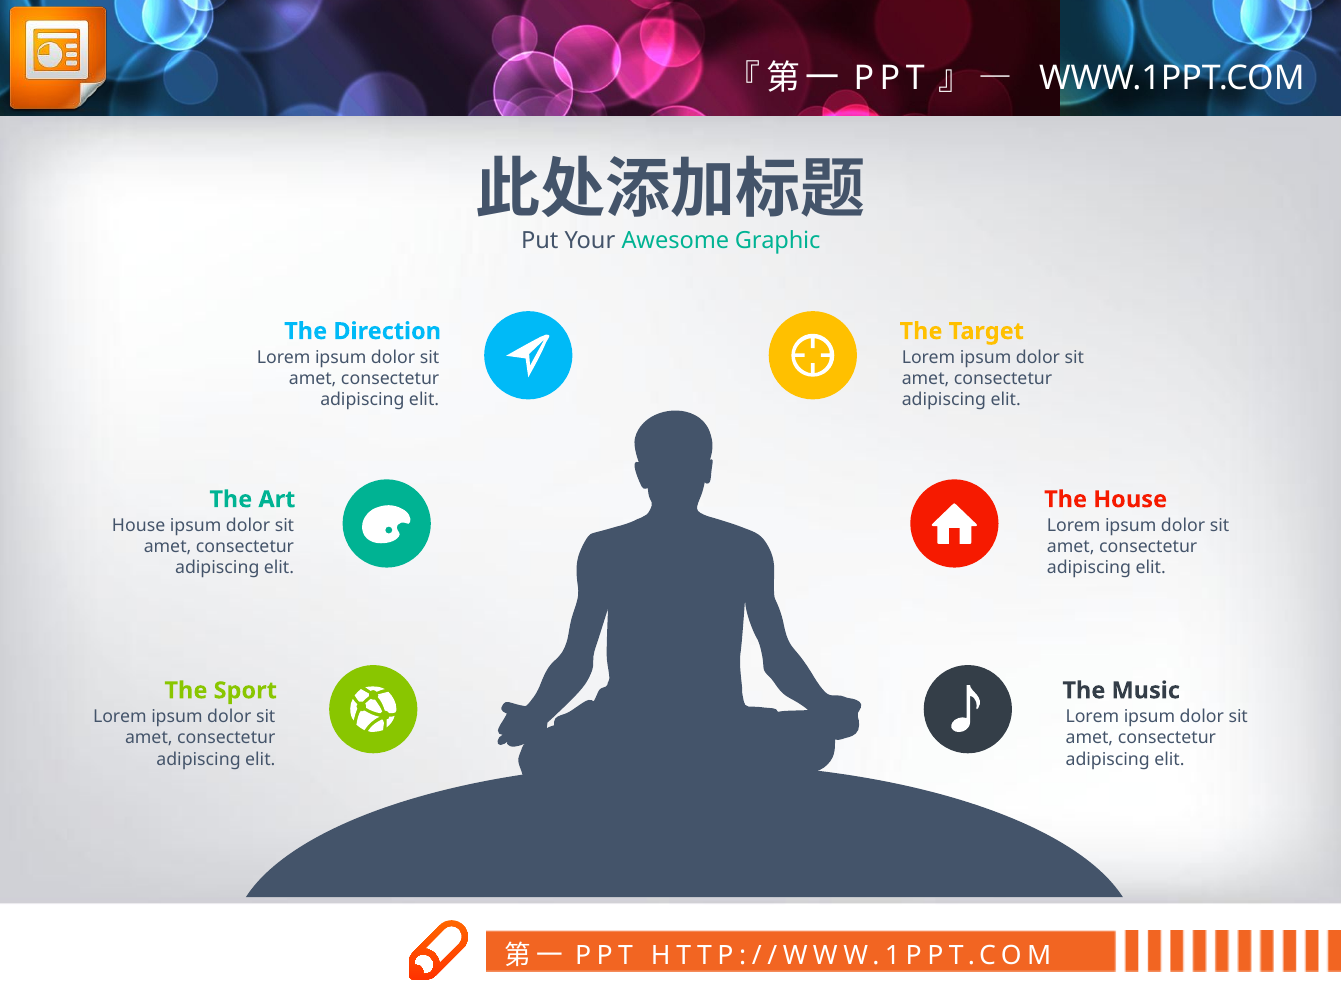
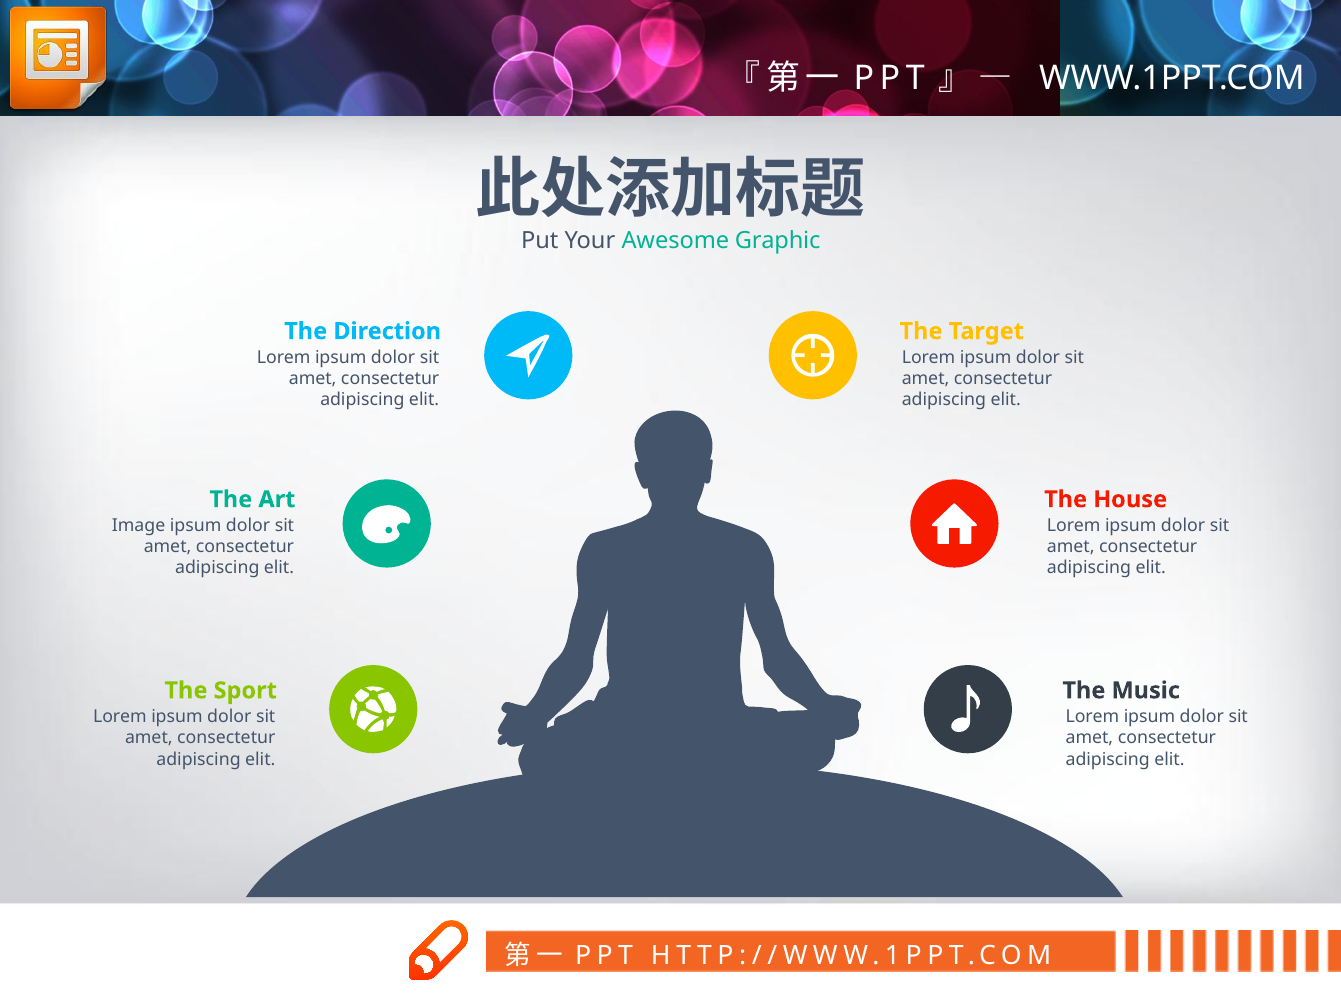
House: House -> Image (139, 525)
